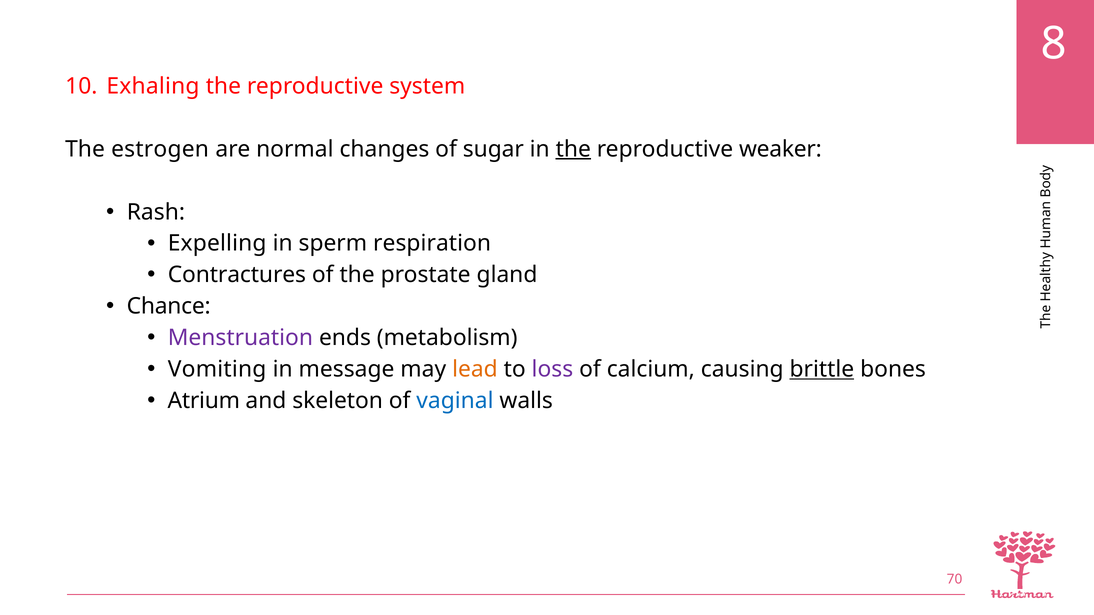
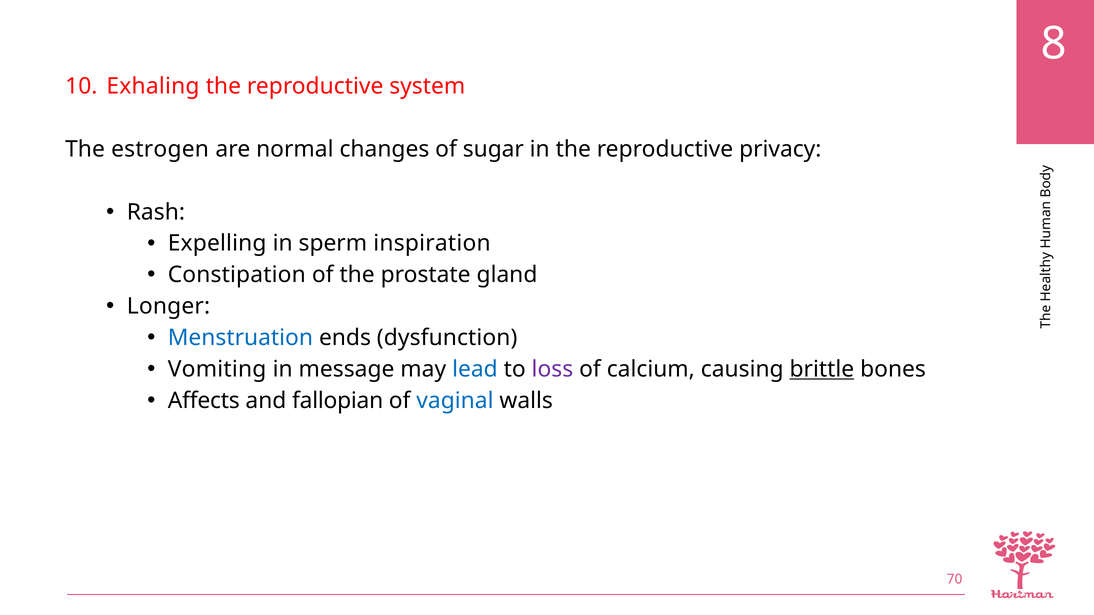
the underline: present -> none (573, 149)
weaker: weaker -> privacy (780, 149)
respiration: respiration -> inspiration (432, 244)
Contractures: Contractures -> Constipation (237, 275)
Chance: Chance -> Longer (168, 307)
Menstruation colour: purple -> blue (240, 338)
metabolism: metabolism -> dysfunction (447, 338)
lead colour: orange -> blue (475, 369)
Atrium: Atrium -> Affects (204, 401)
skeleton: skeleton -> fallopian (338, 401)
